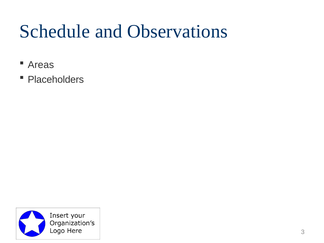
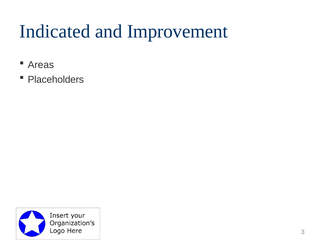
Schedule: Schedule -> Indicated (55, 31)
Observations: Observations -> Improvement (177, 31)
